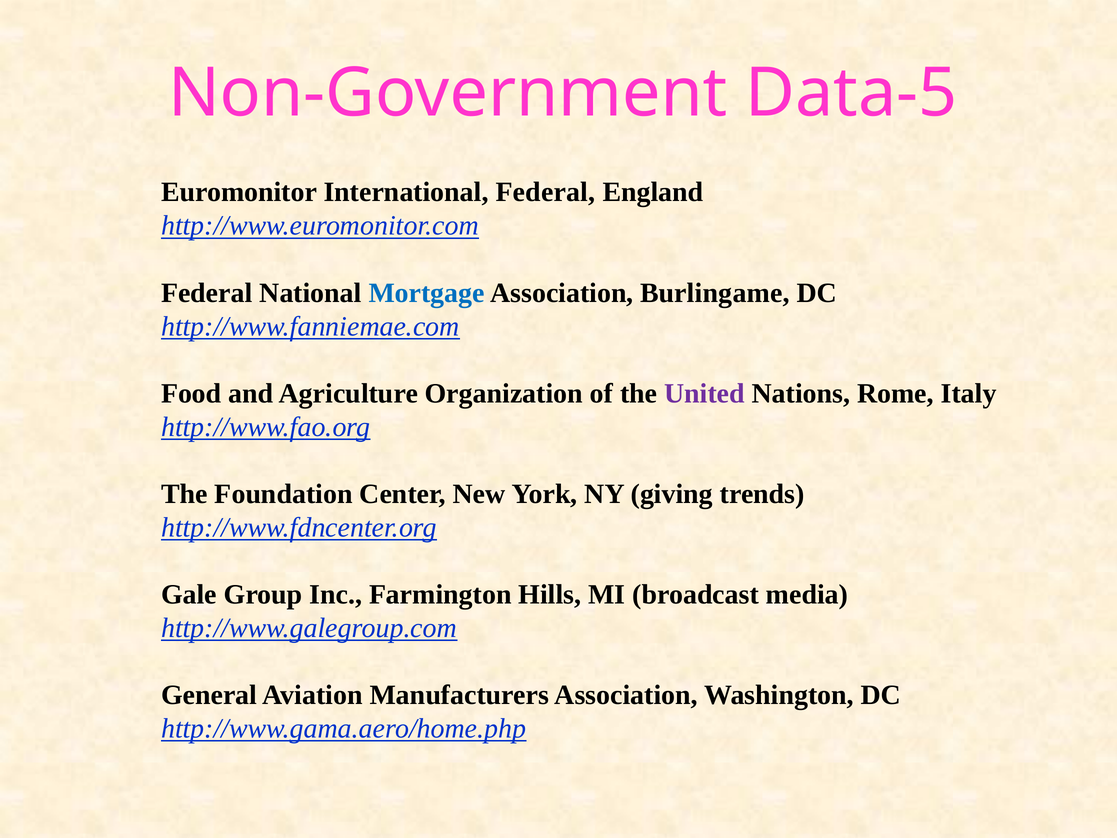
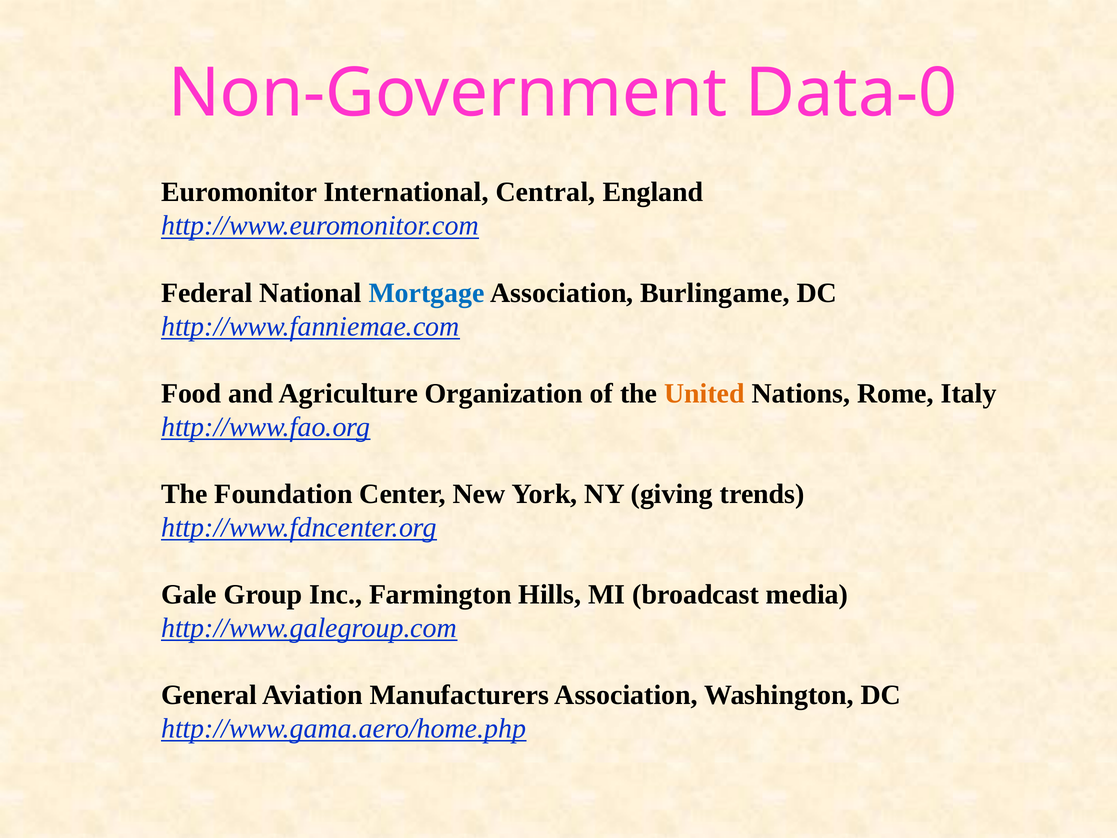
Data-5: Data-5 -> Data-0 (851, 93)
International Federal: Federal -> Central (545, 192)
United colour: purple -> orange (704, 393)
